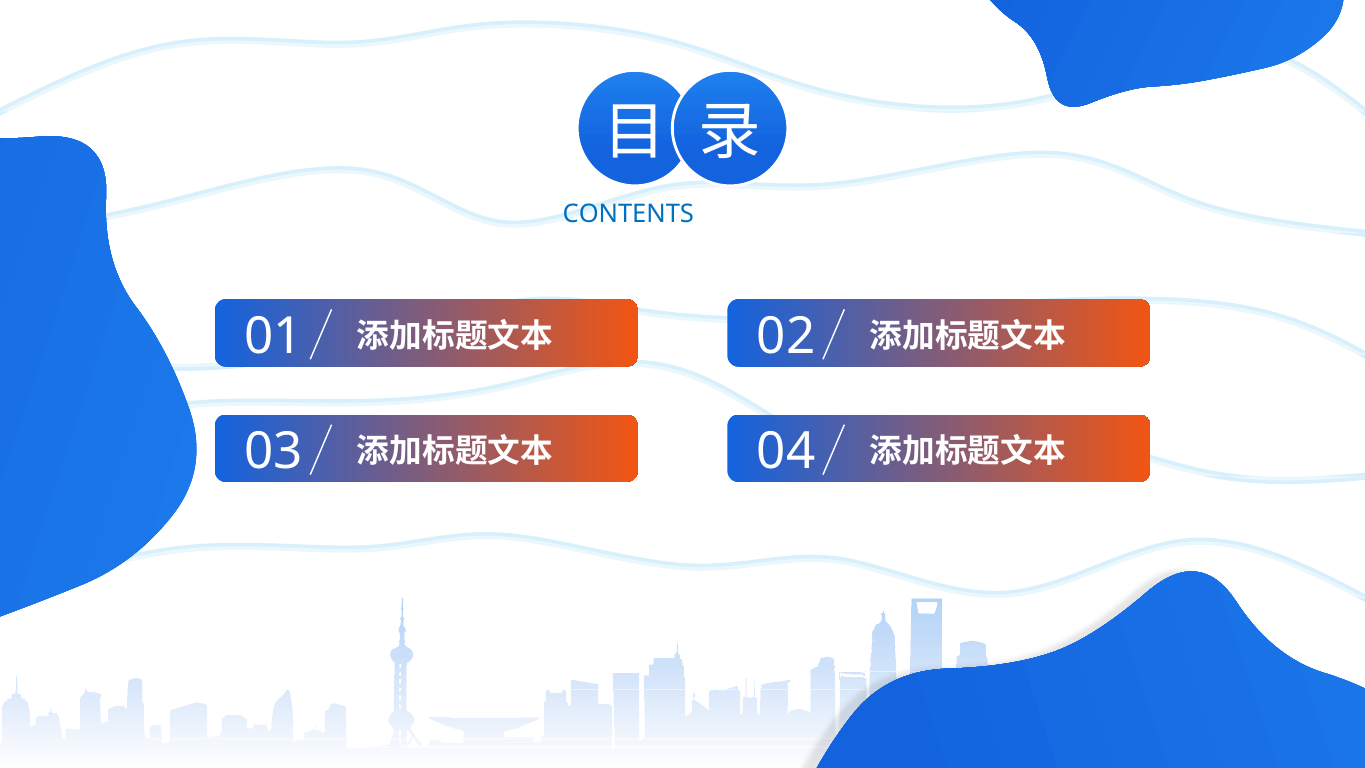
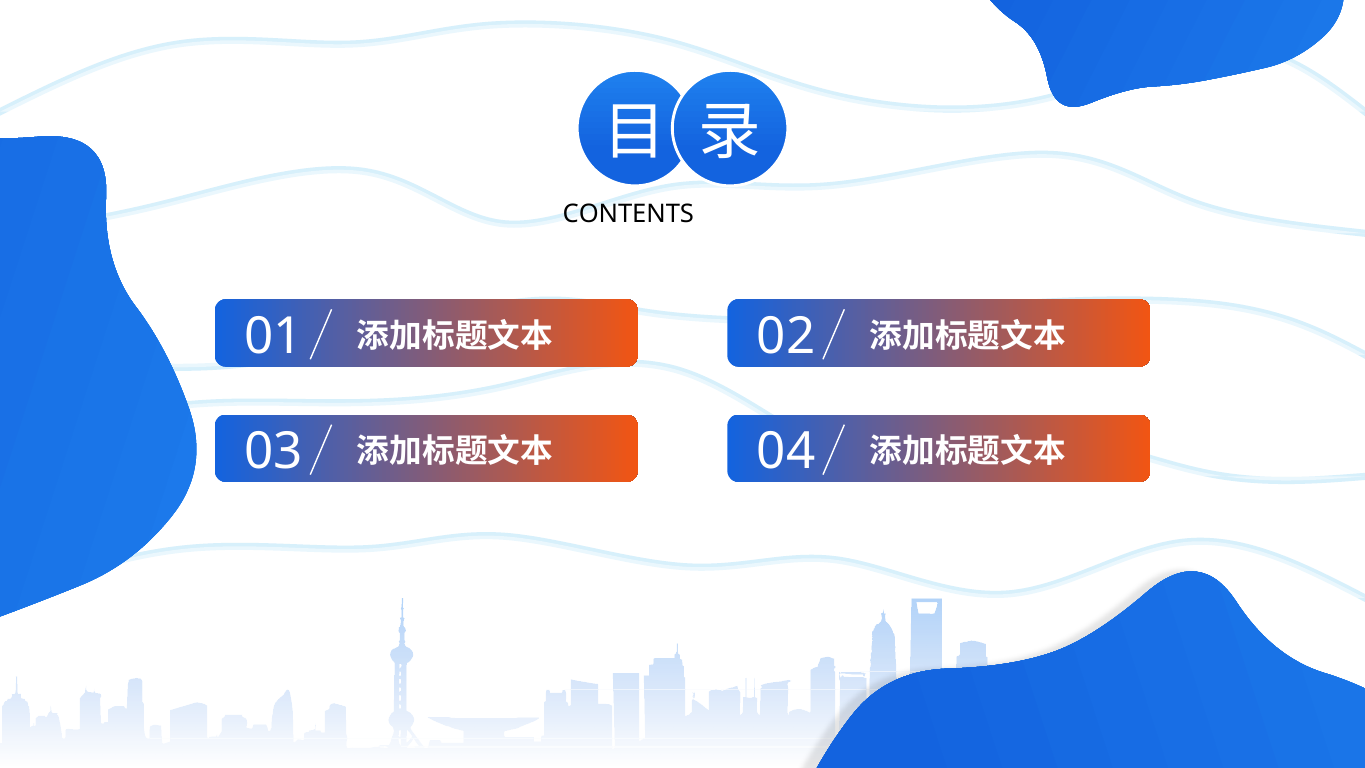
CONTENTS colour: blue -> black (628, 214)
